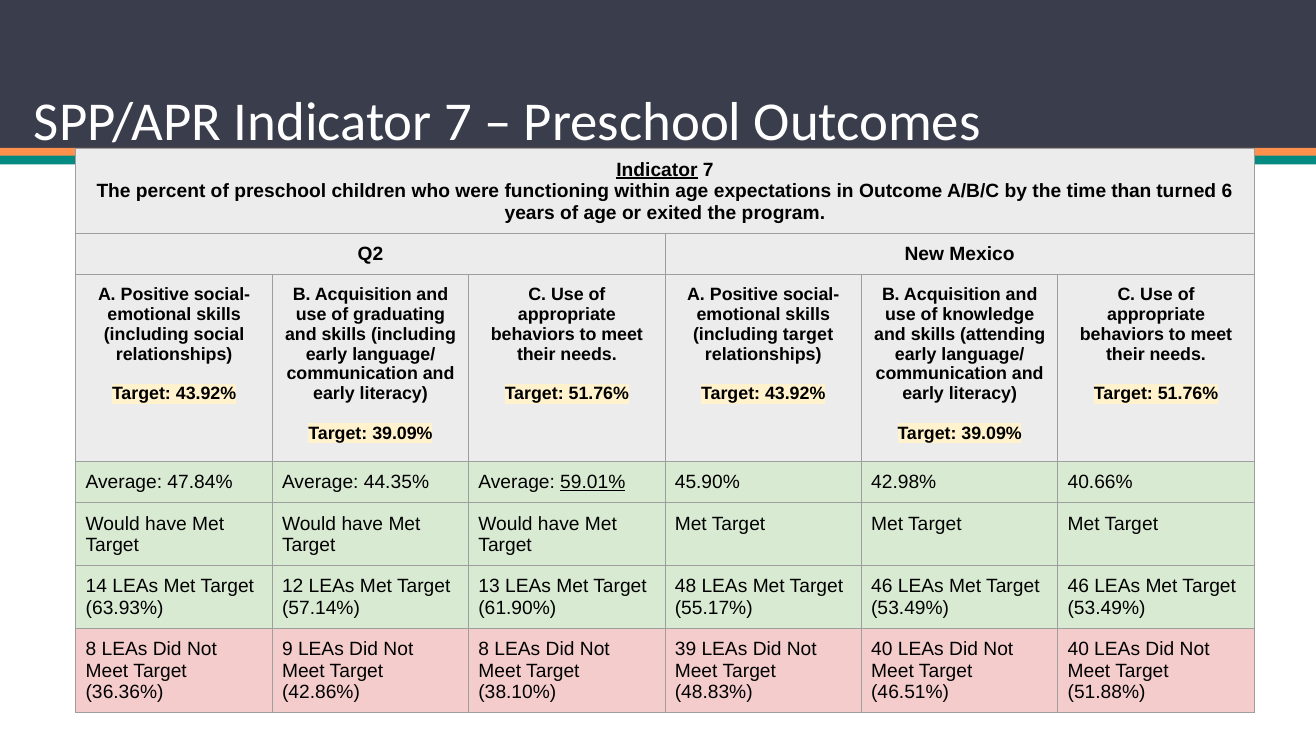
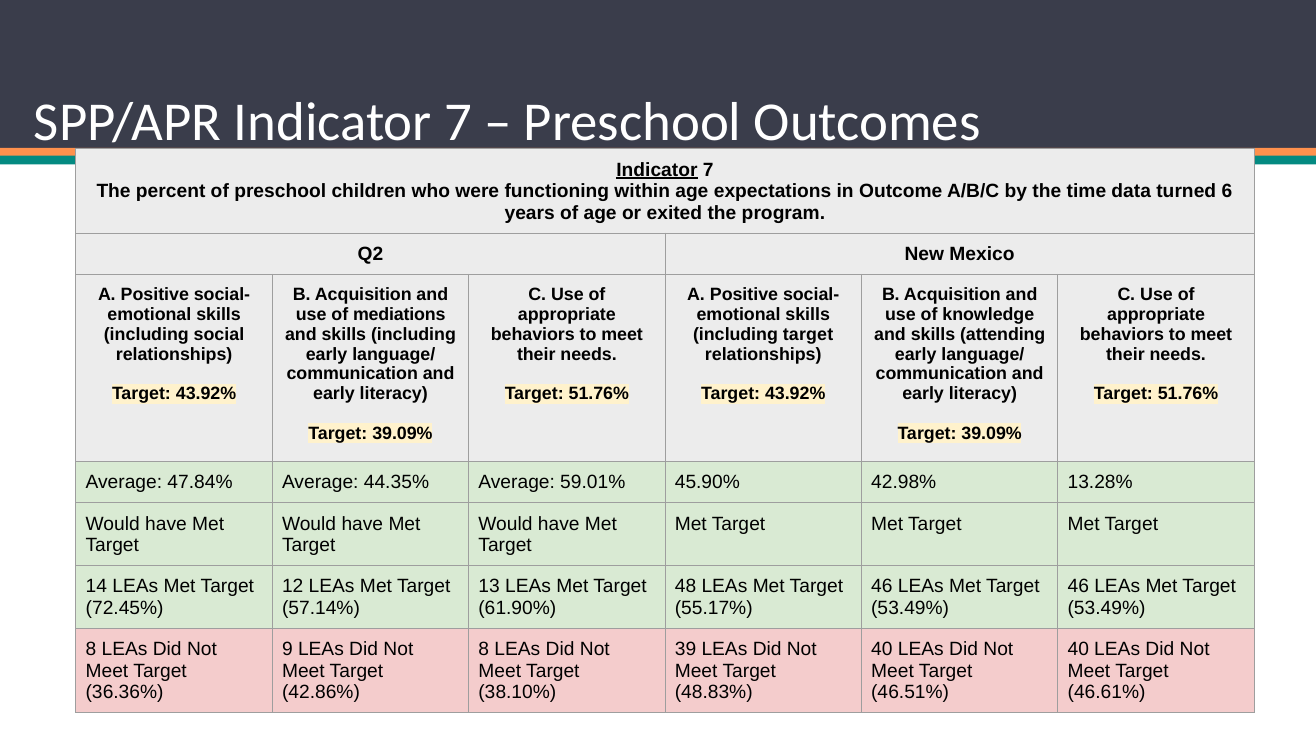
than: than -> data (1131, 191)
graduating: graduating -> mediations (399, 314)
59.01% underline: present -> none (593, 483)
40.66%: 40.66% -> 13.28% (1100, 483)
63.93%: 63.93% -> 72.45% (125, 608)
51.88%: 51.88% -> 46.61% (1107, 693)
